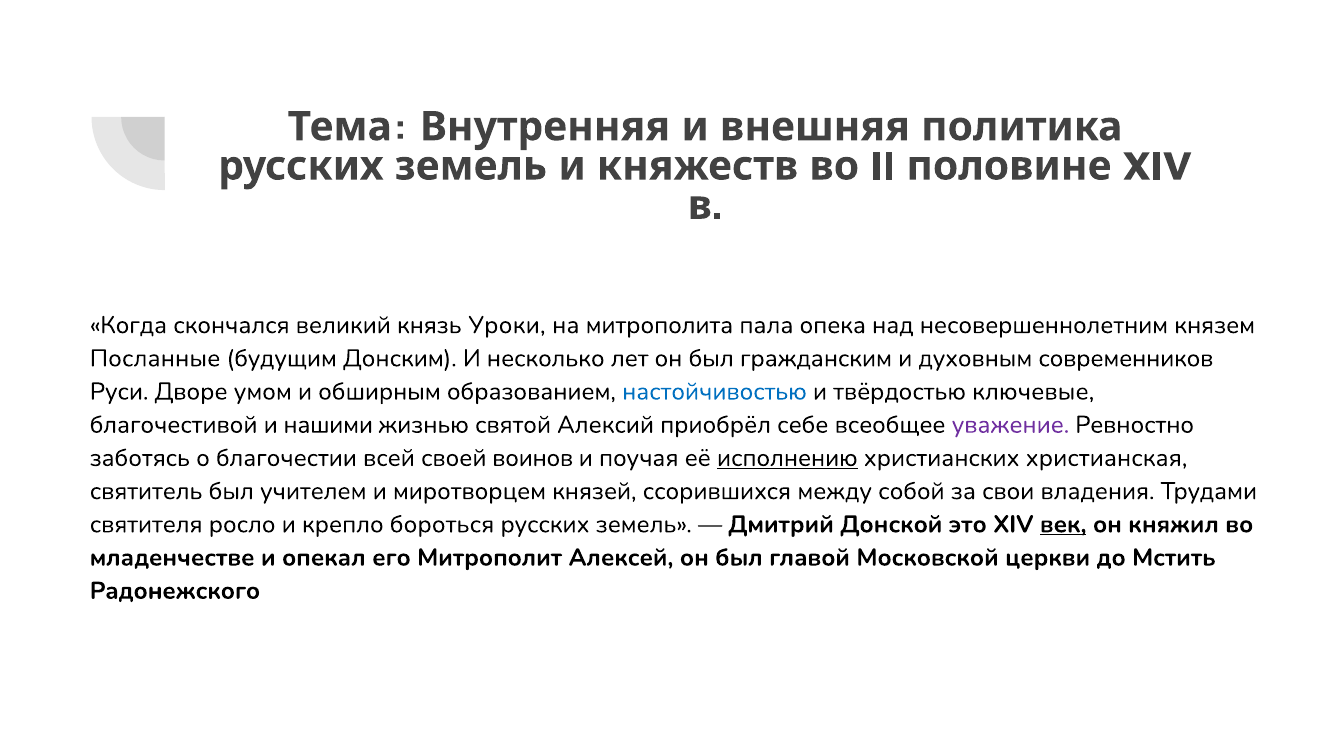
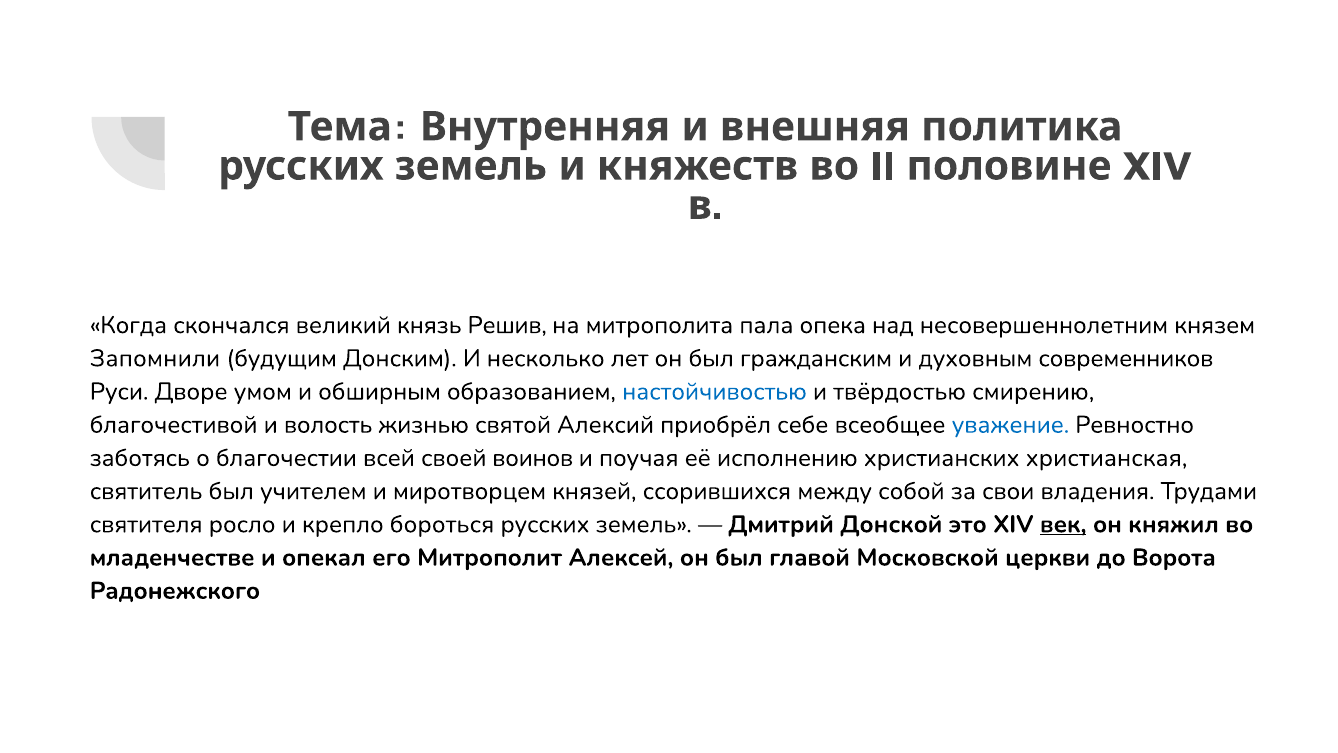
Уроки: Уроки -> Решив (507, 325)
Посланные: Посланные -> Запомнили (155, 358)
ключевые: ключевые -> смирению (1033, 391)
нашими: нашими -> волость (328, 425)
уважение colour: purple -> blue (1010, 425)
исполнению underline: present -> none (787, 458)
Мстить: Мстить -> Ворота (1174, 557)
